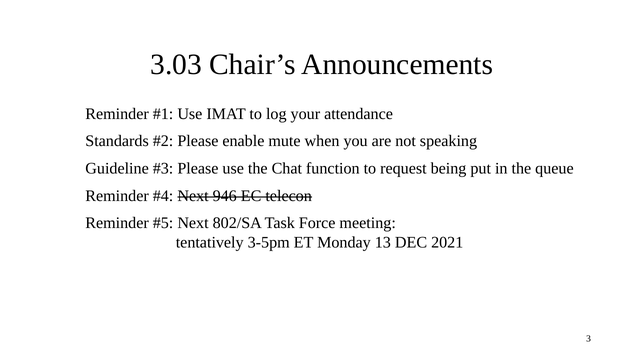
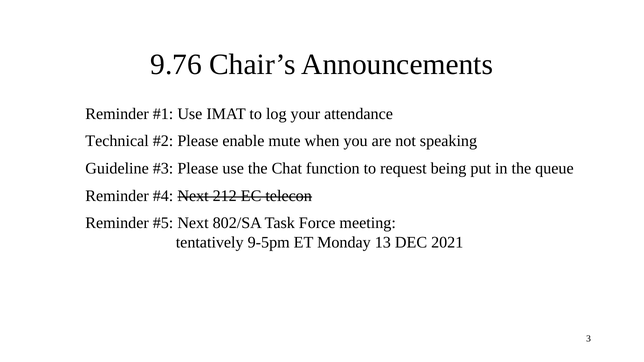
3.03: 3.03 -> 9.76 (176, 64)
Standards: Standards -> Technical (117, 141)
946: 946 -> 212 (225, 196)
3-5pm: 3-5pm -> 9-5pm (269, 243)
